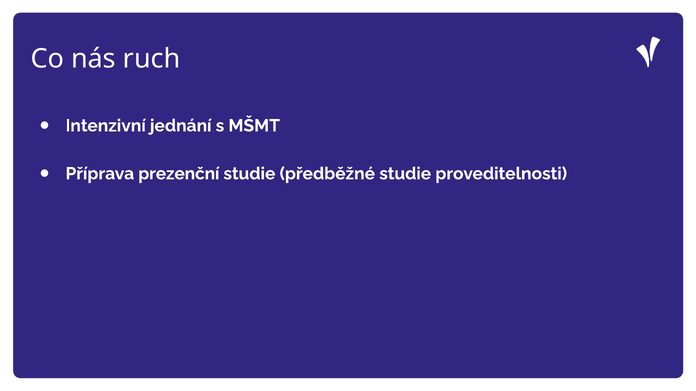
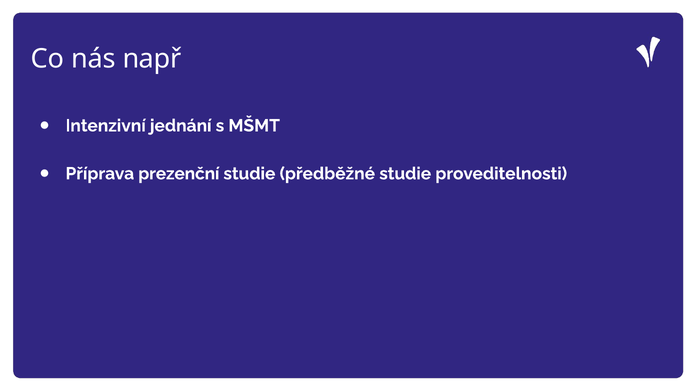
ruch: ruch -> např (152, 59)
